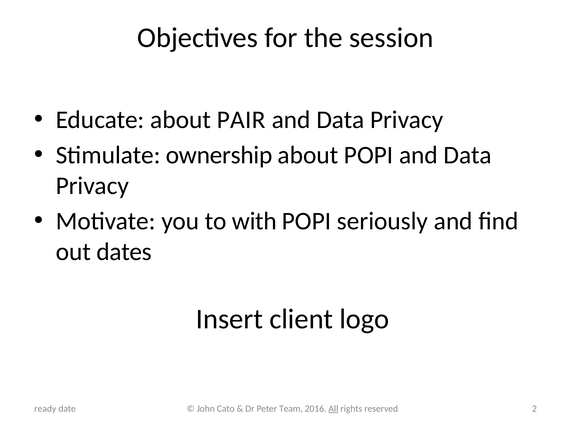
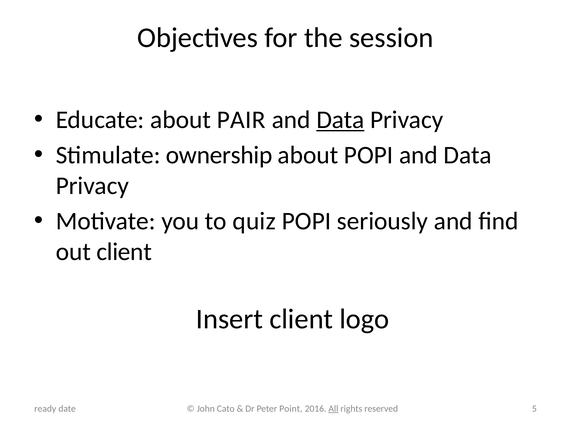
Data underline: none -> present (340, 120)
with: with -> quiz (254, 221)
out dates: dates -> client (124, 252)
Team: Team -> Point (291, 409)
2: 2 -> 5 (534, 409)
